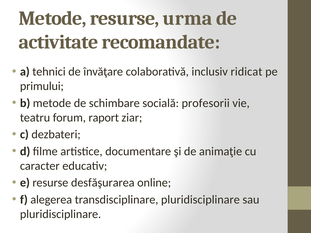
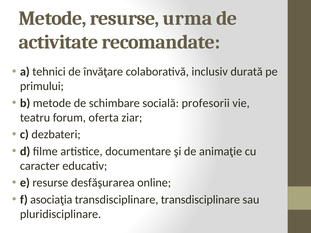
ridicat: ridicat -> durată (247, 72)
raport: raport -> oferta (104, 118)
alegerea: alegerea -> asociaţia (51, 200)
transdisciplinare pluridisciplinare: pluridisciplinare -> transdisciplinare (200, 200)
